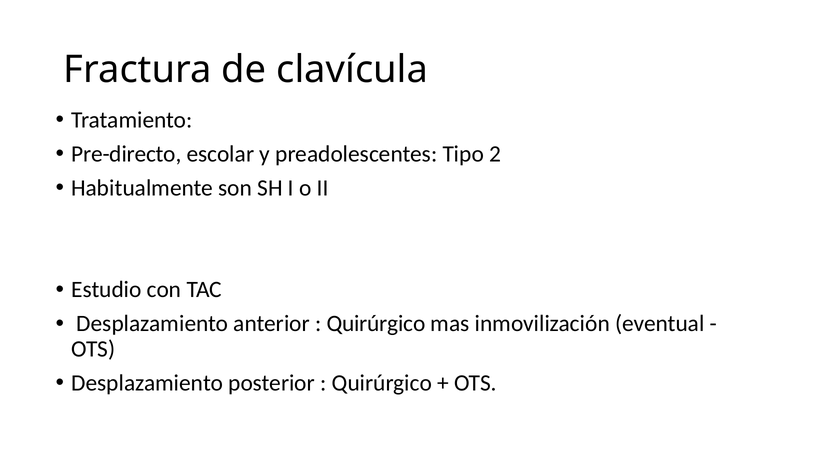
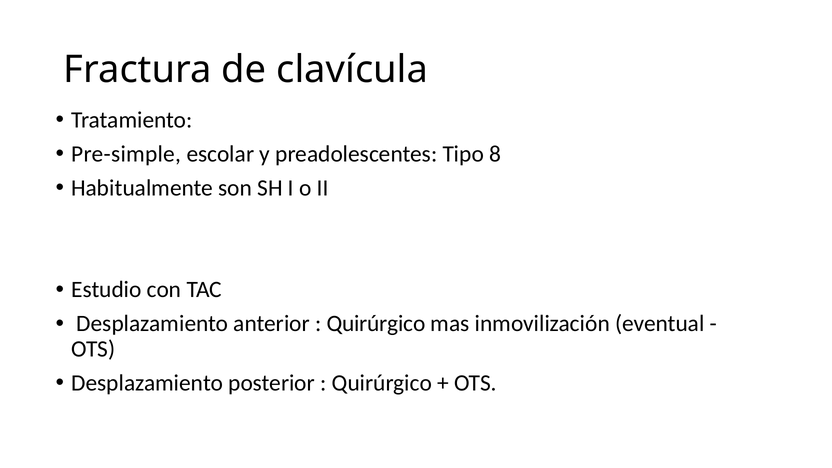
Pre-directo: Pre-directo -> Pre-simple (126, 154)
2: 2 -> 8 (495, 154)
